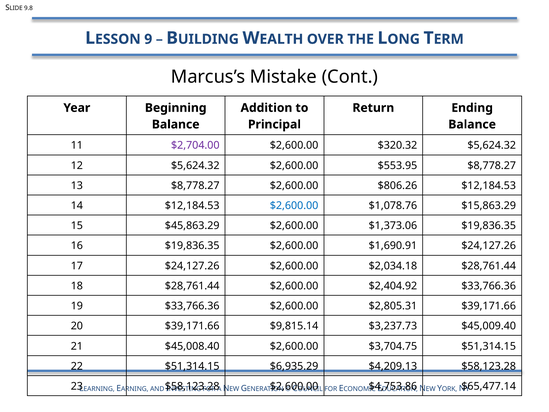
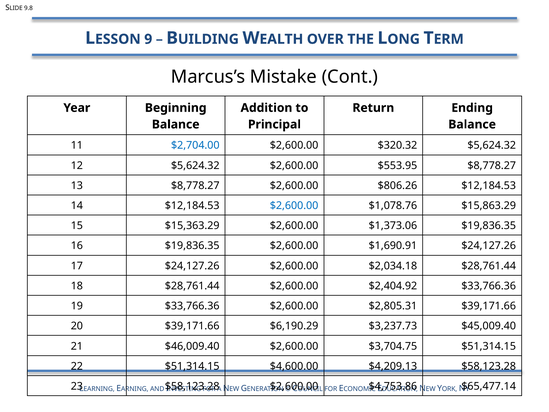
$2,704.00 colour: purple -> blue (195, 145)
$45,863.29: $45,863.29 -> $15,363.29 (192, 226)
$9,815.14: $9,815.14 -> $6,190.29 (294, 326)
$45,008.40: $45,008.40 -> $46,009.40 (192, 346)
$6,935.29: $6,935.29 -> $4,600.00 (294, 366)
